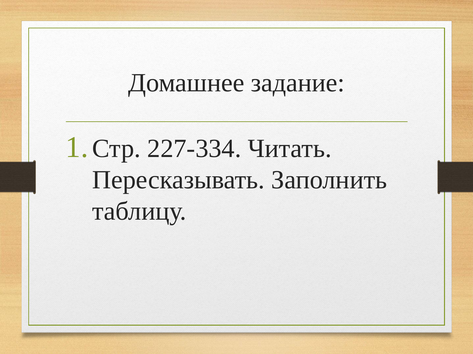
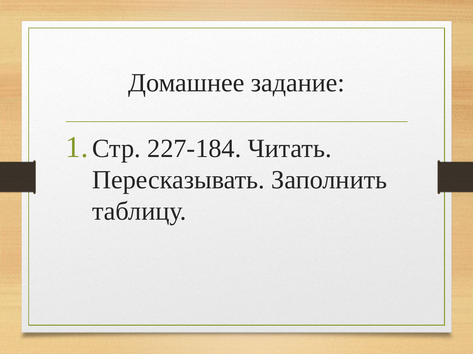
227-334: 227-334 -> 227-184 (194, 149)
